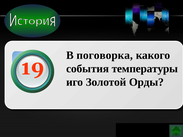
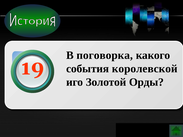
температуры: температуры -> королевской (145, 69)
